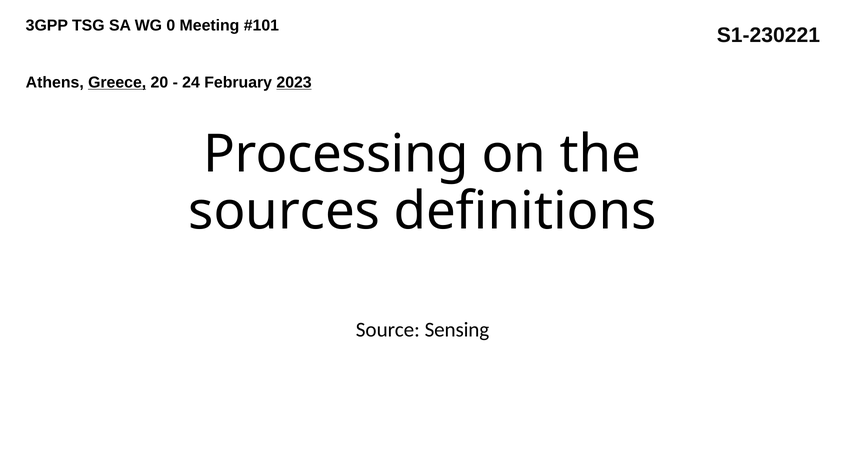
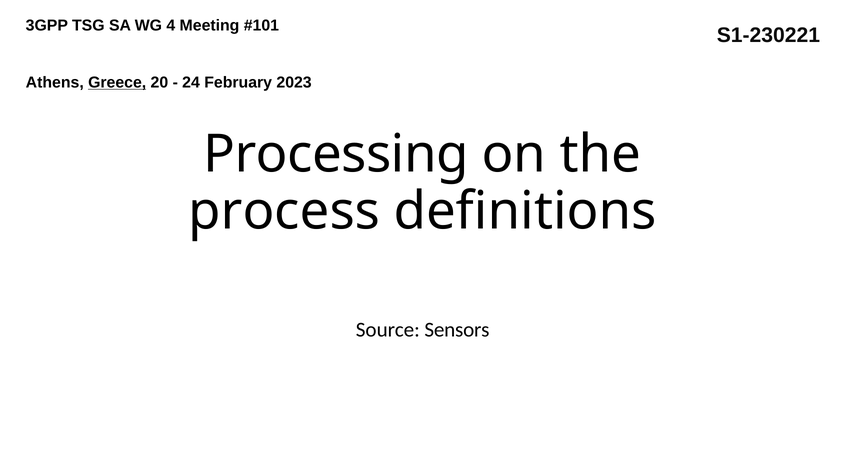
0: 0 -> 4 (171, 25)
2023 underline: present -> none (294, 82)
sources: sources -> process (284, 211)
Sensing: Sensing -> Sensors (457, 330)
